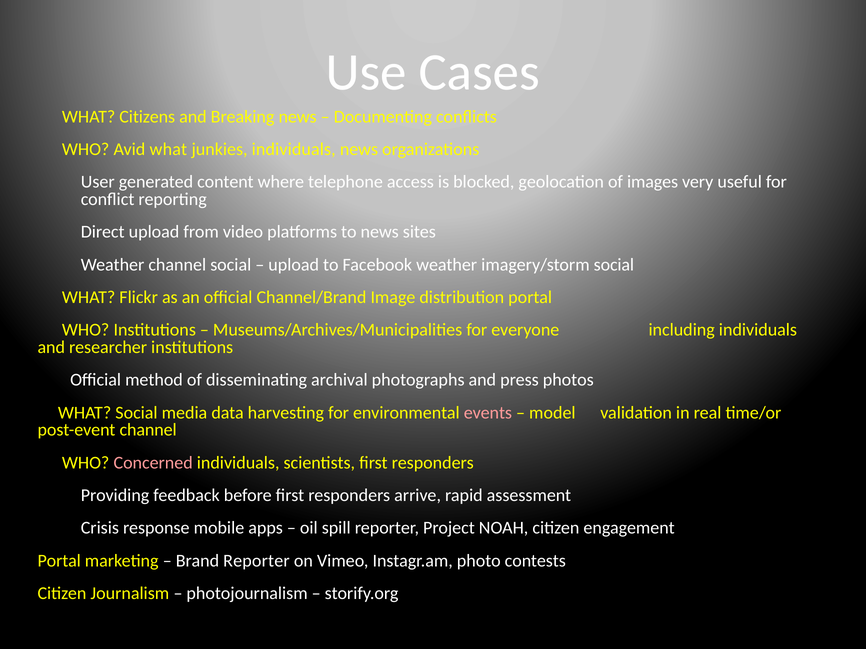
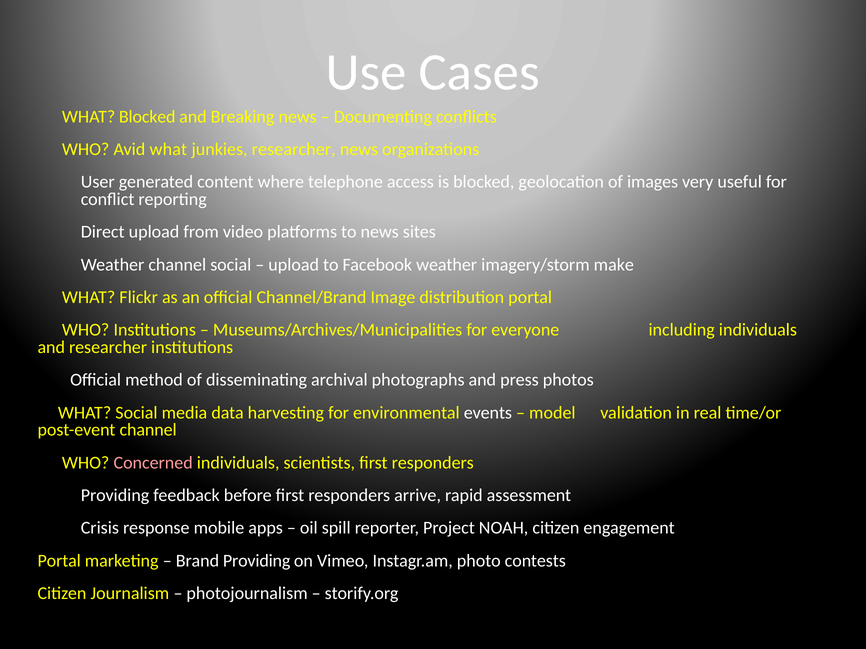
WHAT Citizens: Citizens -> Blocked (147, 117)
junkies individuals: individuals -> researcher (294, 149)
imagery/storm social: social -> make (614, 265)
events colour: pink -> white (488, 413)
Brand Reporter: Reporter -> Providing (257, 561)
